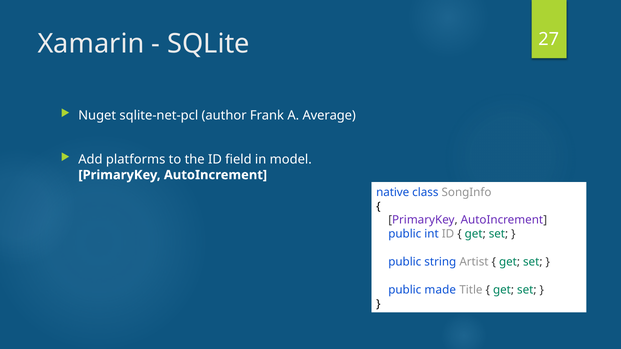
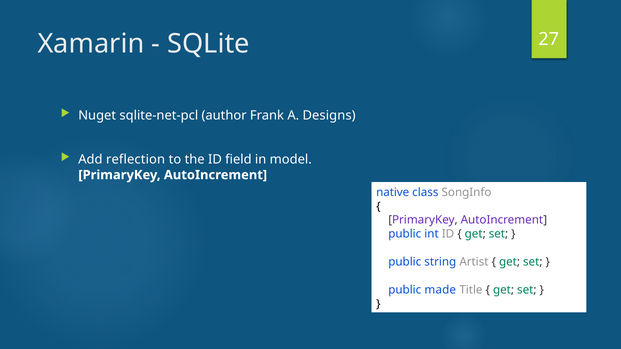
Average: Average -> Designs (329, 116)
platforms: platforms -> reflection (136, 160)
